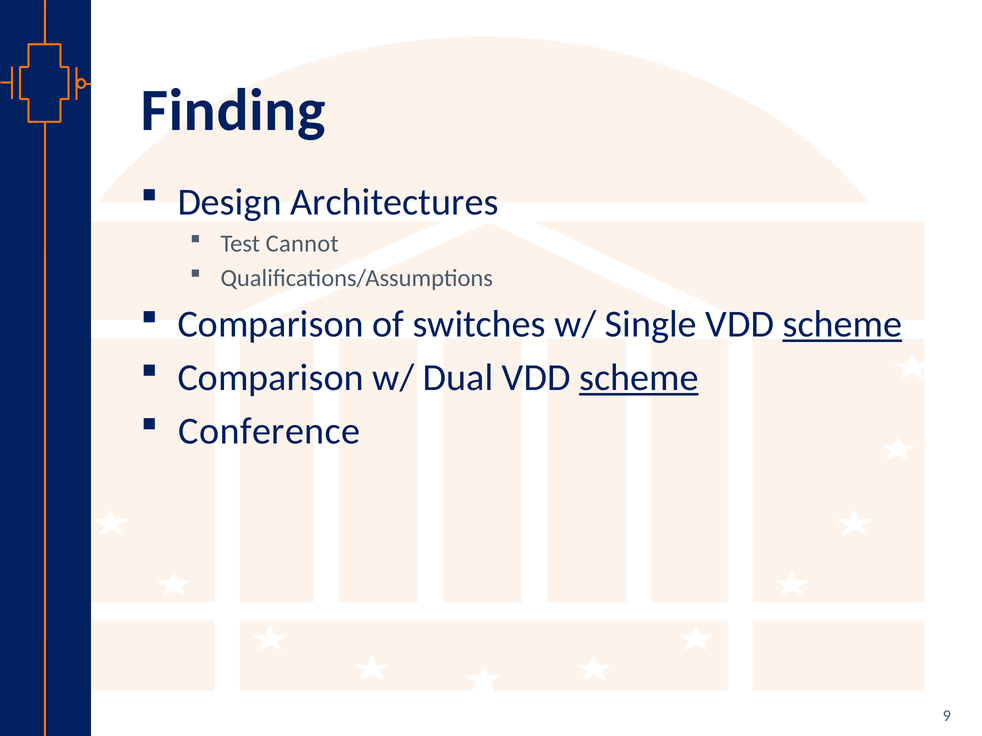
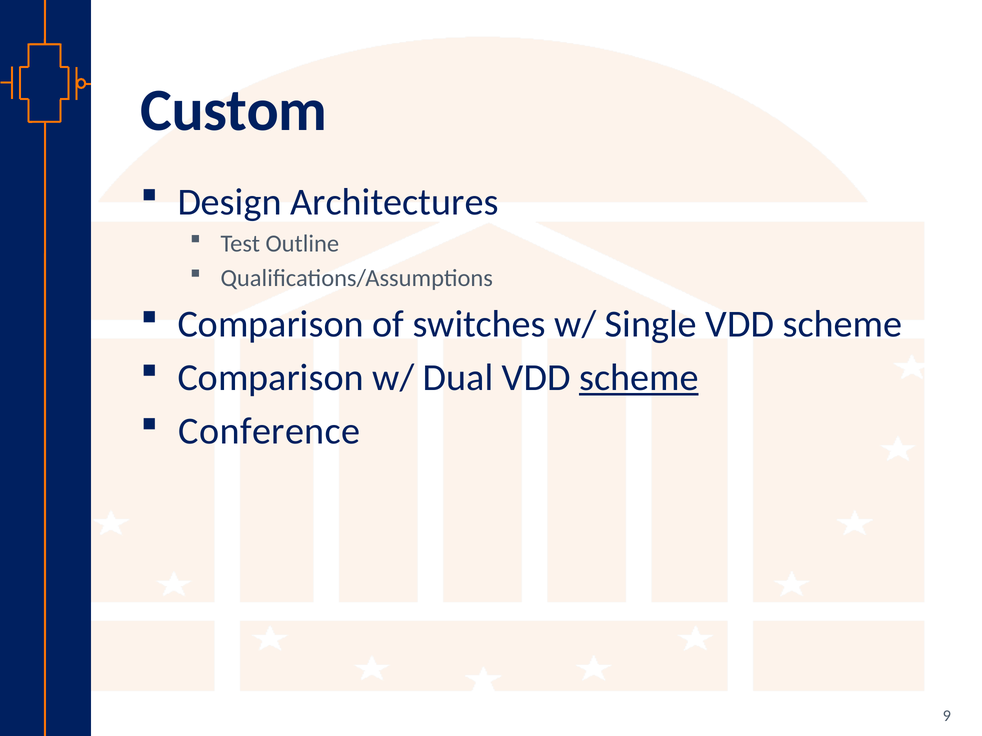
Finding: Finding -> Custom (234, 111)
Cannot: Cannot -> Outline (302, 244)
scheme underline: present -> none (842, 325)
